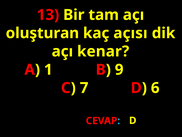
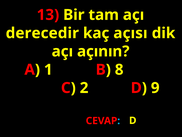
oluşturan: oluşturan -> derecedir (42, 33)
kenar: kenar -> açının (103, 51)
9: 9 -> 8 (119, 69)
7: 7 -> 2 (84, 88)
6: 6 -> 9 (155, 88)
